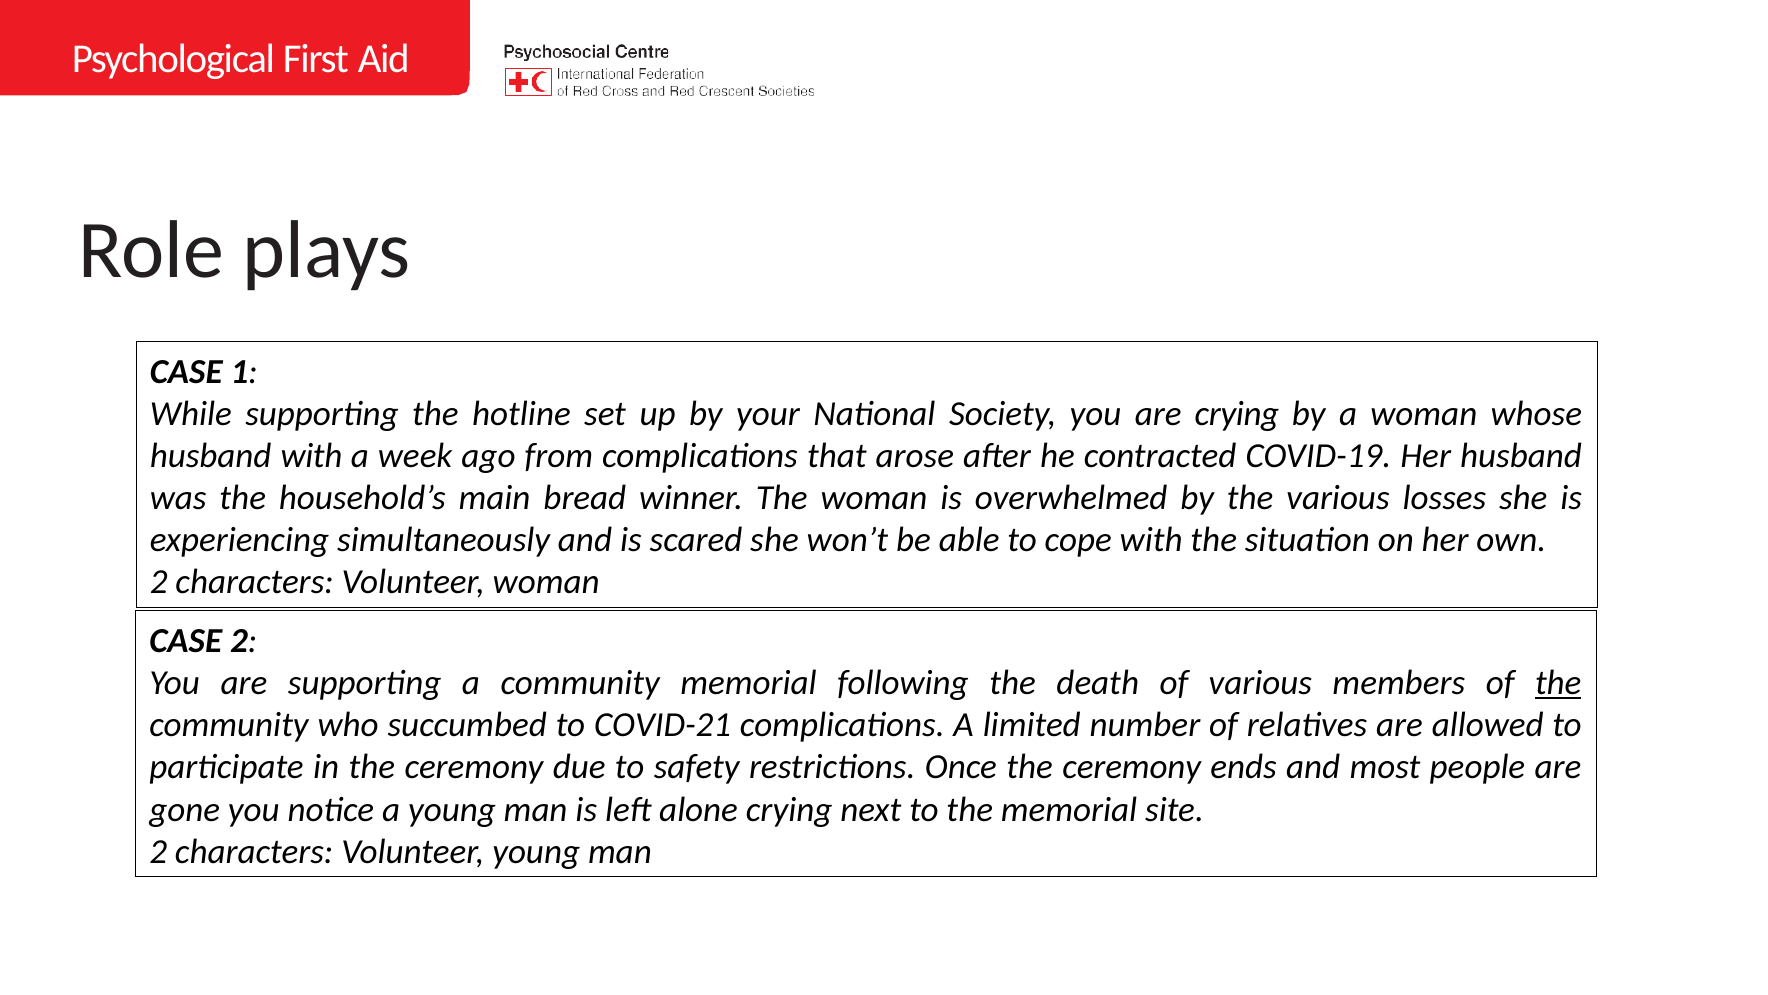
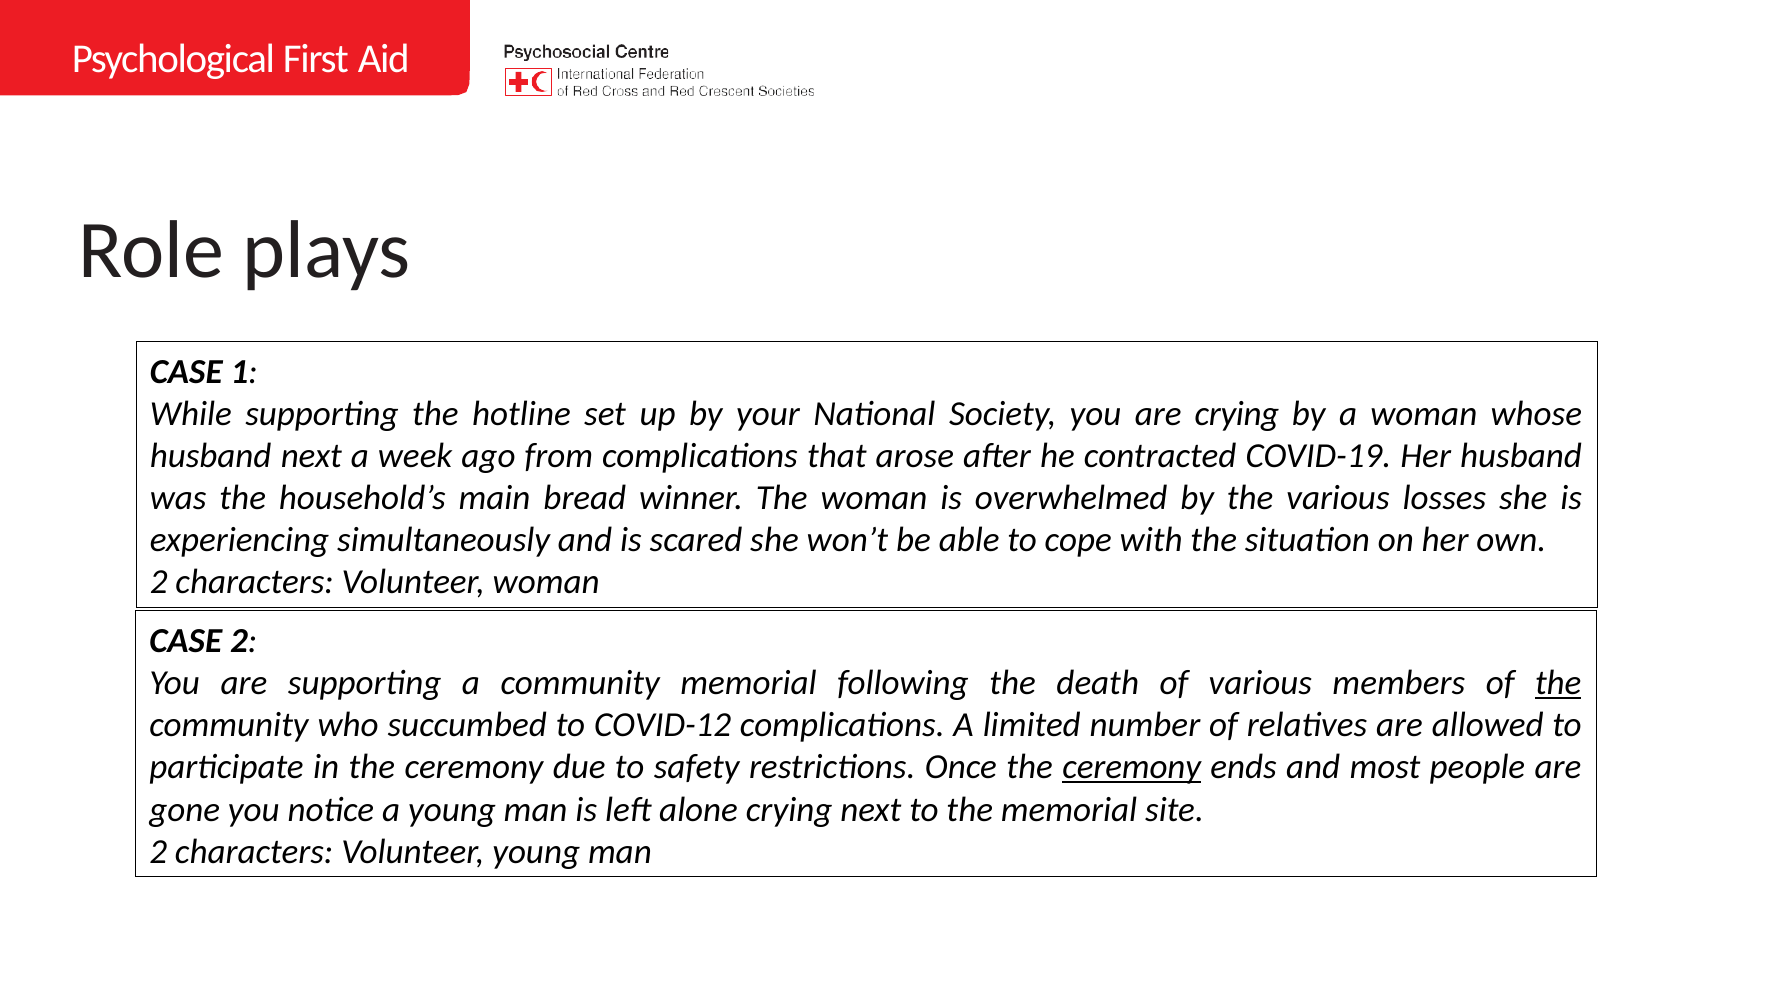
husband with: with -> next (311, 456)
COVID-21: COVID-21 -> COVID-12 (663, 725)
ceremony underline: none -> present (1132, 767)
